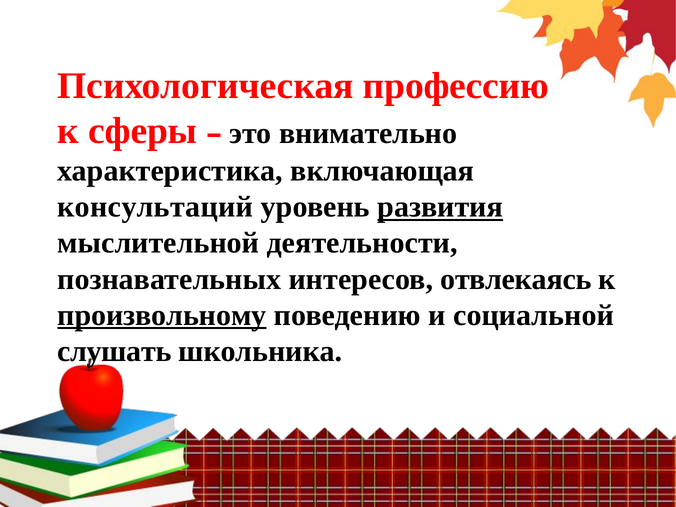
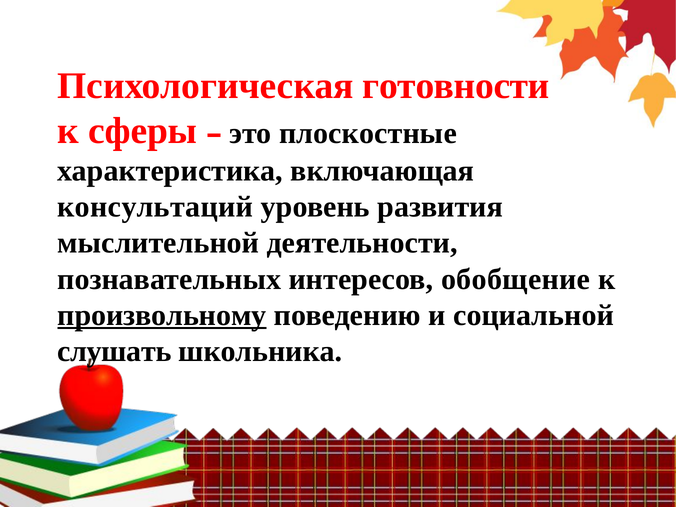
профессию: профессию -> готовности (456, 86)
внимательно: внимательно -> плоскостные (368, 133)
развития underline: present -> none (440, 207)
отвлекаясь: отвлекаясь -> обобщение (516, 279)
